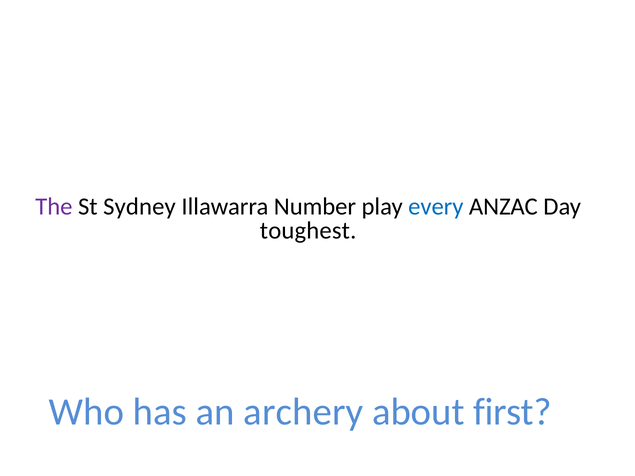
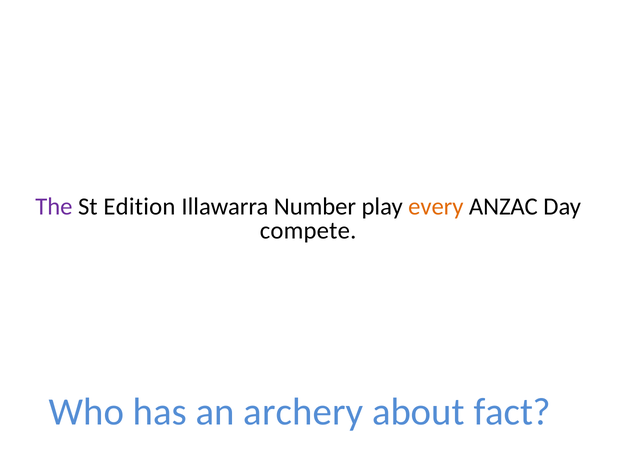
Sydney: Sydney -> Edition (139, 207)
every colour: blue -> orange (436, 207)
toughest: toughest -> compete (308, 231)
first: first -> fact (512, 412)
